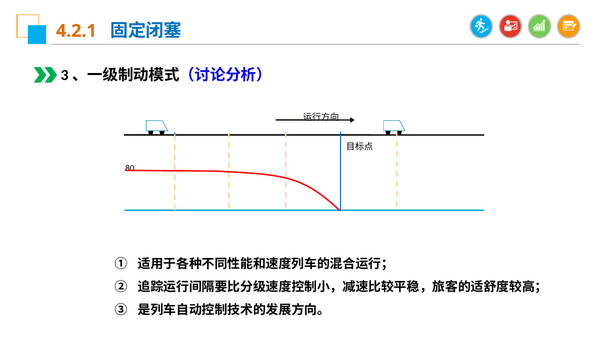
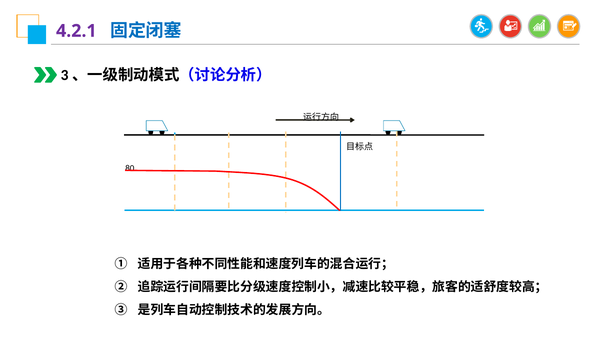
4.2.1 colour: orange -> purple (76, 31)
